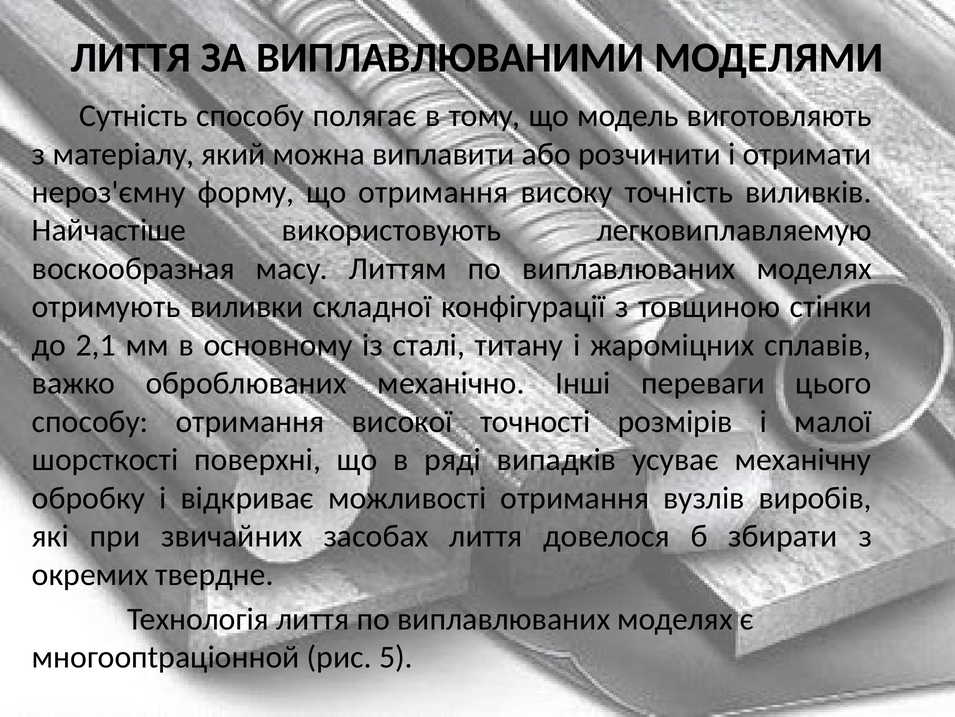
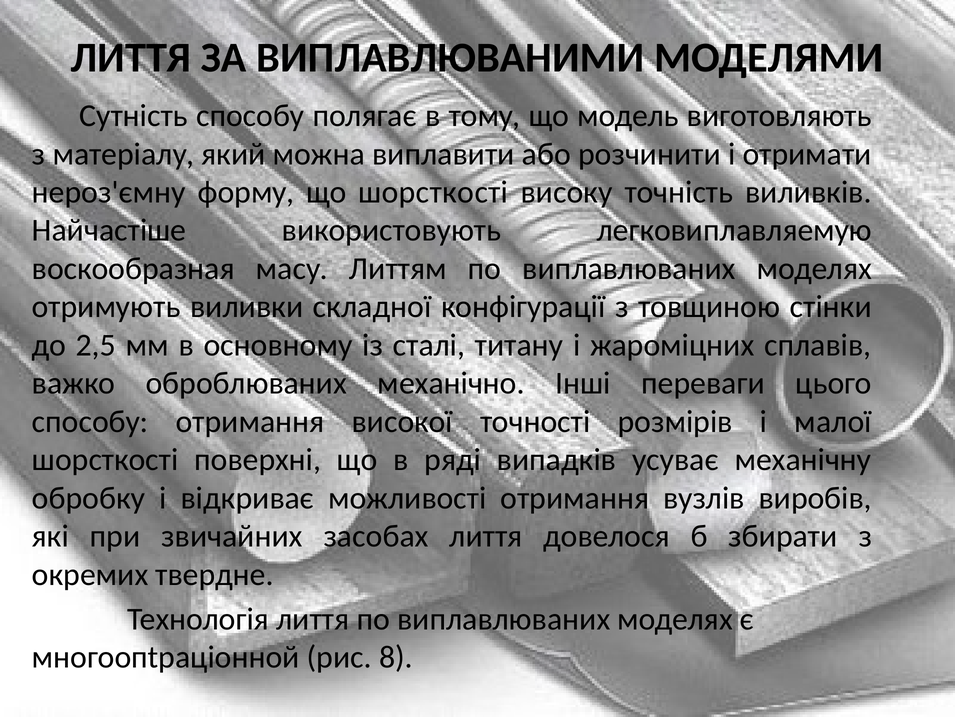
що отримання: отримання -> шорсткості (433, 192)
2,1: 2,1 -> 2,5 (96, 345)
5: 5 -> 8 (396, 657)
